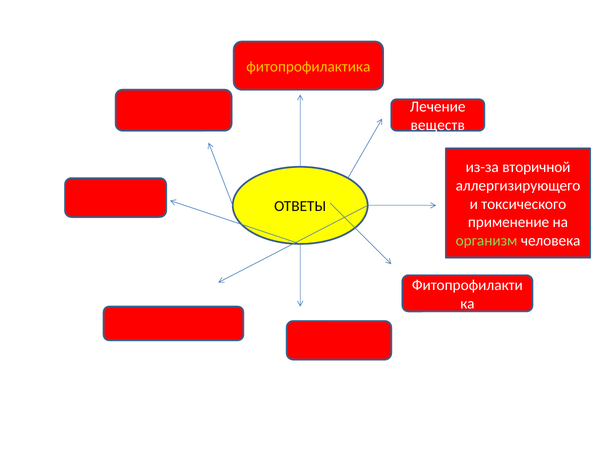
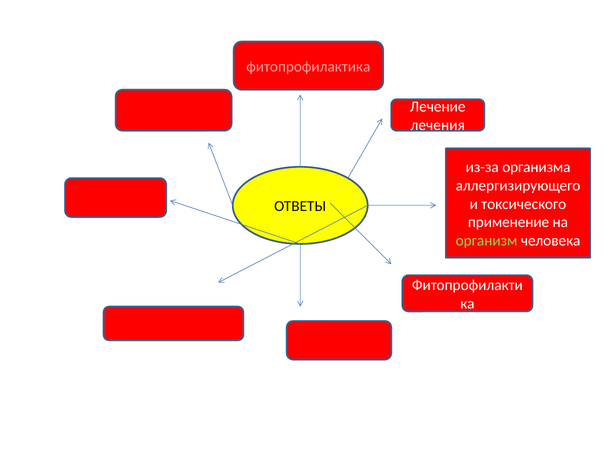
фитопрофилактика colour: yellow -> pink (308, 67)
веществ: веществ -> лечения (438, 125)
вторичной: вторичной -> организма (536, 167)
